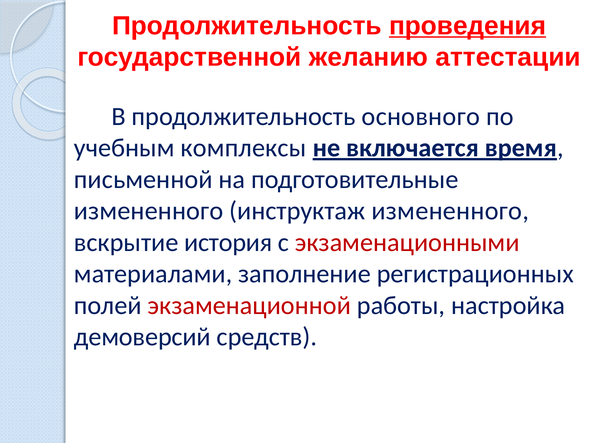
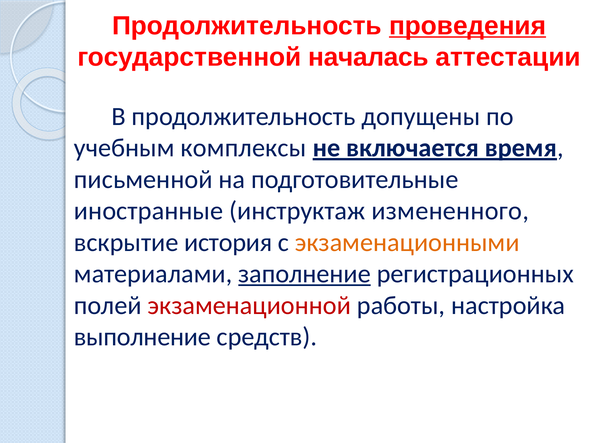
желанию: желанию -> началась (369, 57)
основного: основного -> допущены (421, 116)
измененного: измененного -> иностранные (149, 211)
экзаменационными colour: red -> orange (407, 243)
заполнение underline: none -> present (305, 274)
демоверсий: демоверсий -> выполнение (142, 337)
